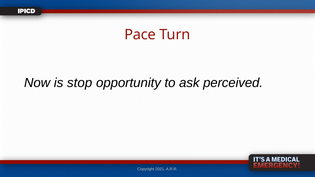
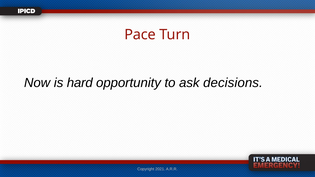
stop: stop -> hard (80, 83)
perceived: perceived -> decisions (233, 83)
